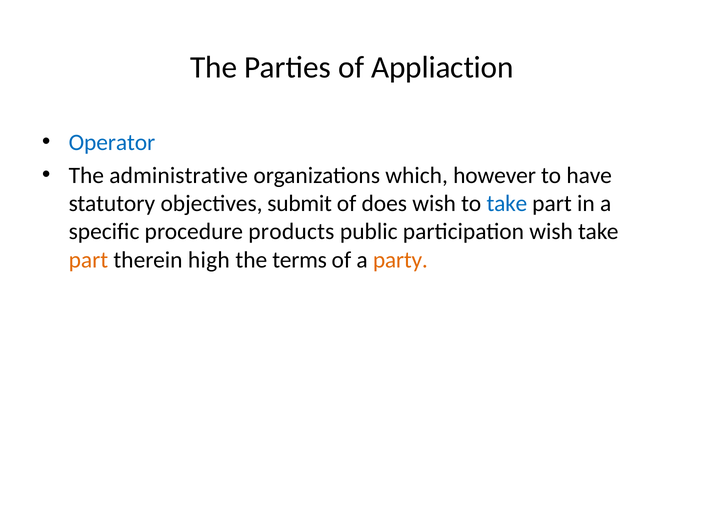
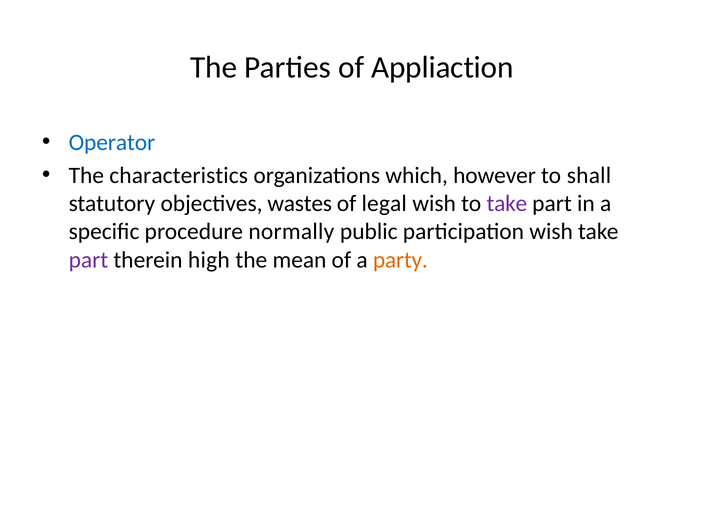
administrative: administrative -> characteristics (179, 175)
have: have -> shall (589, 175)
submit: submit -> wastes (300, 203)
does: does -> legal (384, 203)
take colour: blue -> purple (507, 203)
products: products -> normally (291, 232)
part colour: orange -> purple (88, 260)
terms: terms -> mean (300, 260)
